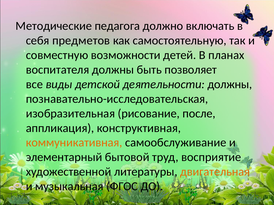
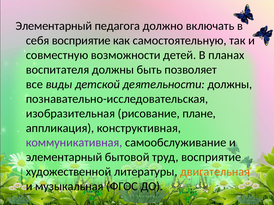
Методические: Методические -> Элементарный (54, 26)
себя предметов: предметов -> восприятие (81, 41)
после: после -> плане (199, 114)
коммуникативная colour: orange -> purple (74, 143)
